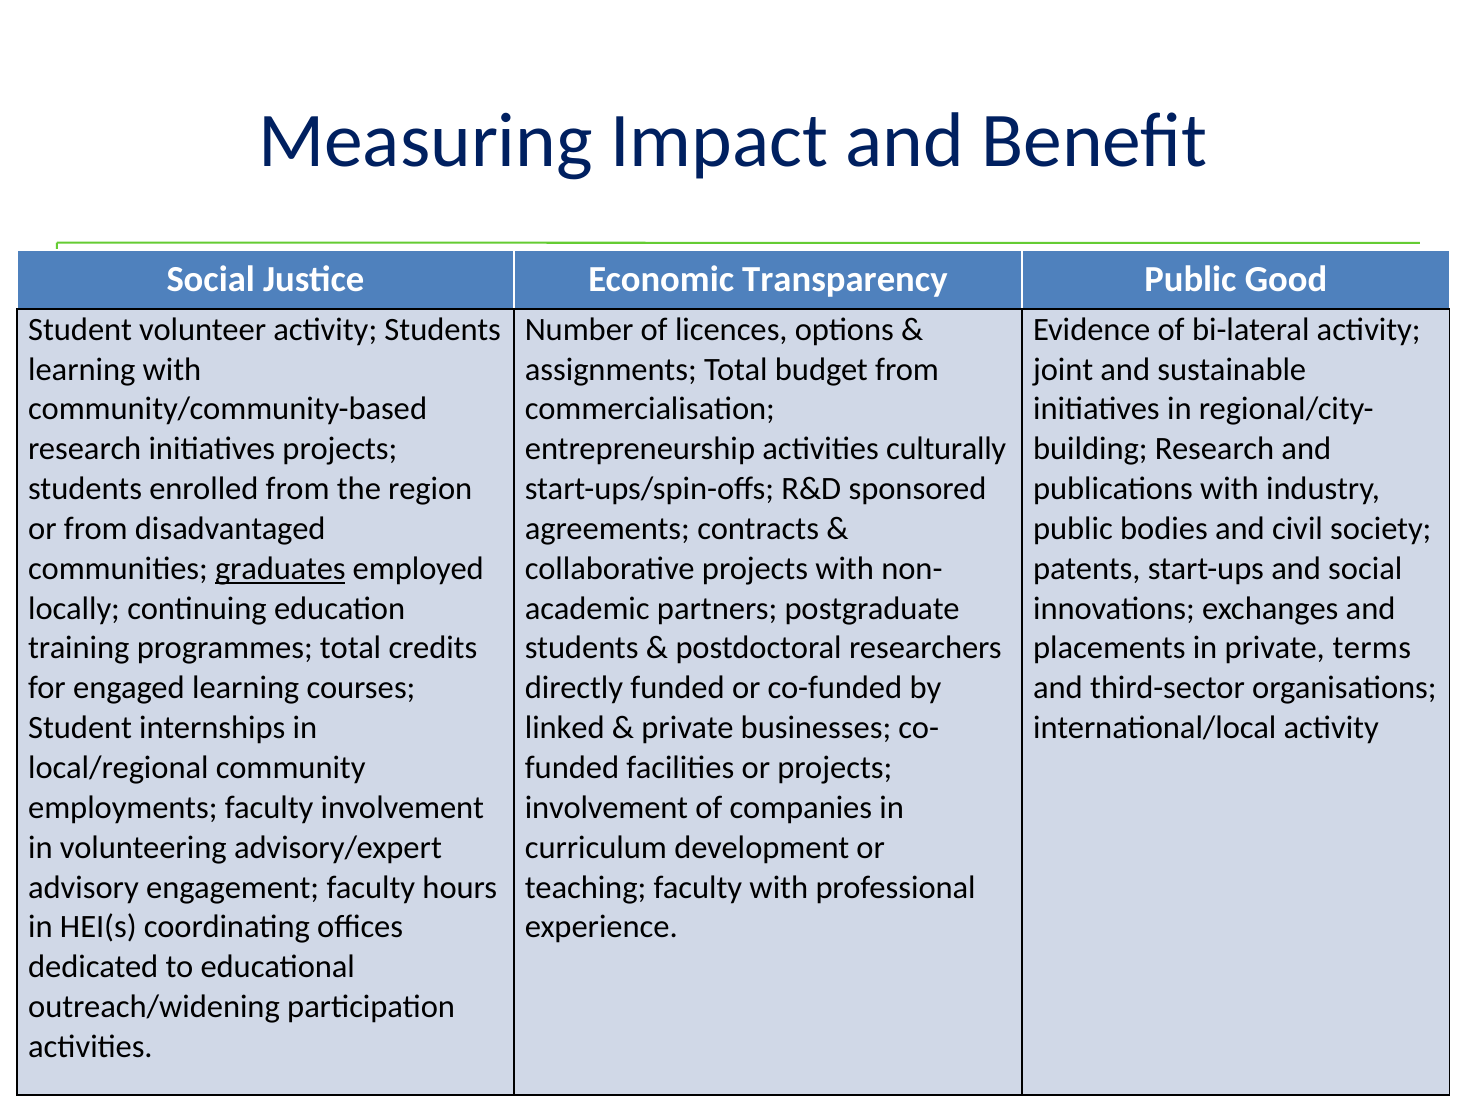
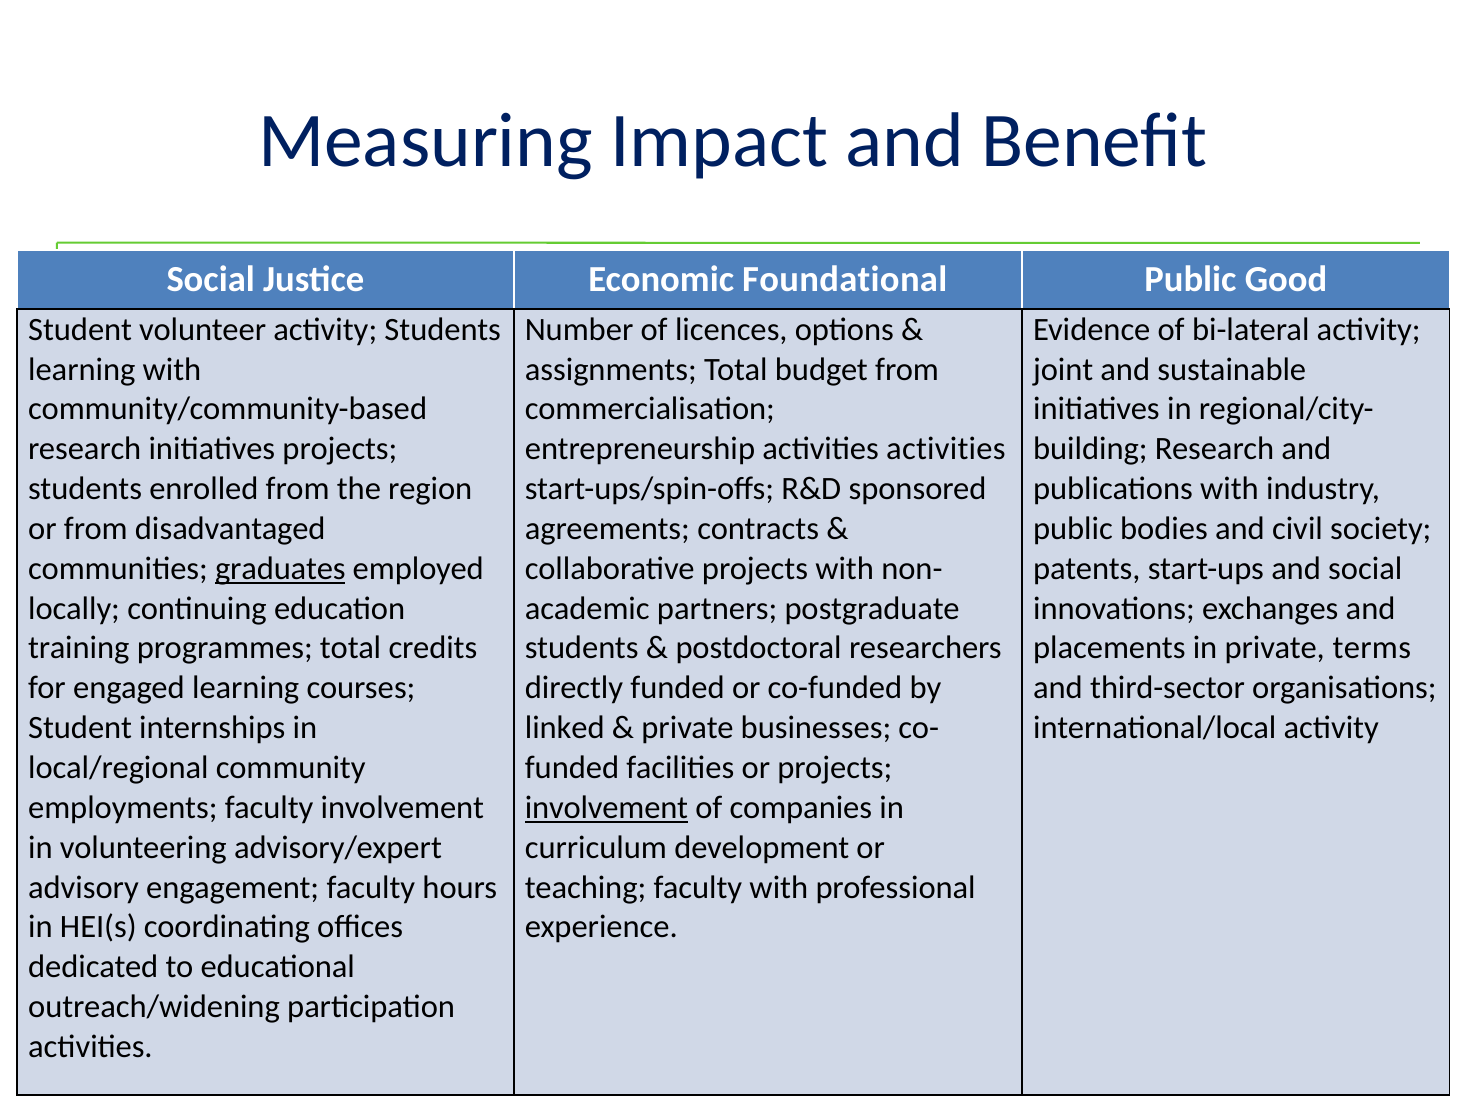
Transparency: Transparency -> Foundational (845, 280)
activities culturally: culturally -> activities (946, 449)
involvement underline: none -> present (607, 808)
